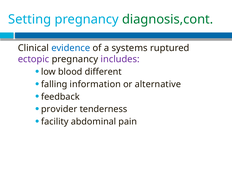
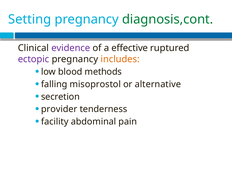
evidence colour: blue -> purple (71, 48)
systems: systems -> effective (130, 48)
includes colour: purple -> orange (120, 59)
different: different -> methods (103, 72)
information: information -> misoprostol (95, 84)
feedback: feedback -> secretion (60, 97)
